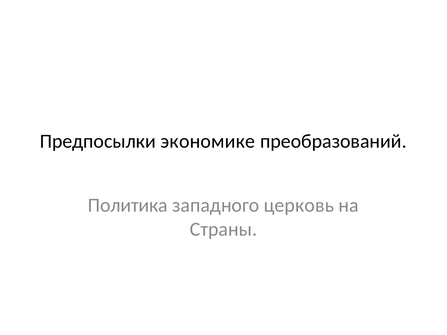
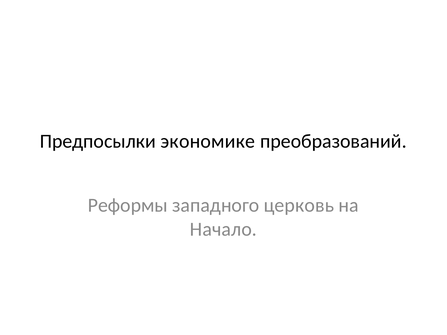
Политика: Политика -> Реформы (128, 206)
Страны: Страны -> Начало (223, 229)
